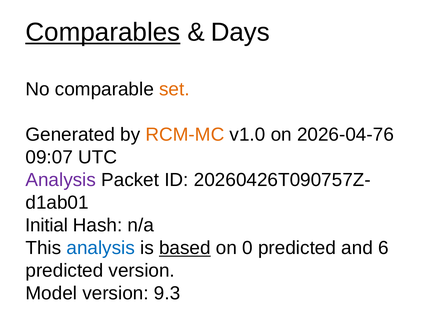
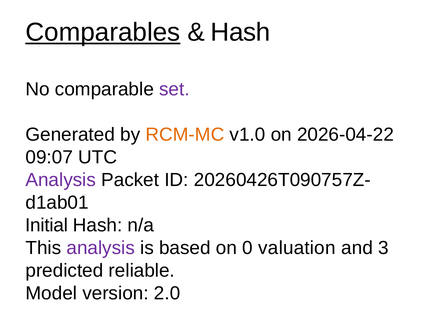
Days: Days -> Hash (240, 32)
set colour: orange -> purple (174, 89)
2026-04-76: 2026-04-76 -> 2026-04-22 (345, 135)
analysis colour: blue -> purple (101, 248)
based underline: present -> none (185, 248)
0 predicted: predicted -> valuation (297, 248)
6: 6 -> 3 (383, 248)
predicted version: version -> reliable (142, 271)
9.3: 9.3 -> 2.0 (167, 294)
